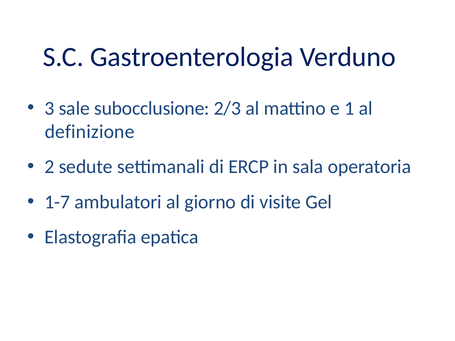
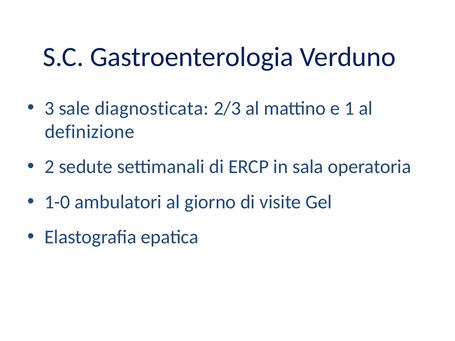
subocclusione: subocclusione -> diagnosticata (152, 108)
1-7: 1-7 -> 1-0 (57, 202)
